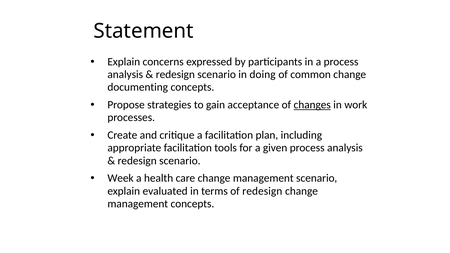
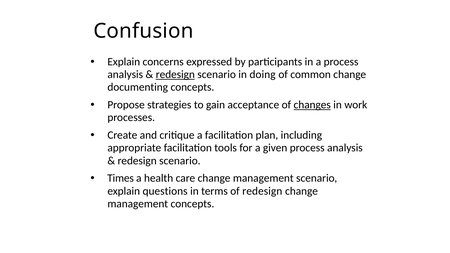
Statement: Statement -> Confusion (143, 31)
redesign underline: none -> present (175, 74)
Week: Week -> Times (121, 178)
evaluated: evaluated -> questions (165, 191)
